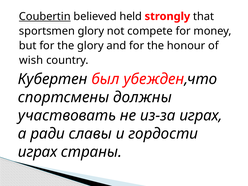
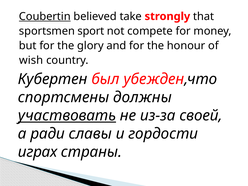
held: held -> take (131, 16)
sportsmen glory: glory -> sport (91, 31)
участвовать underline: none -> present (67, 116)
из-за играх: играх -> своей (201, 116)
